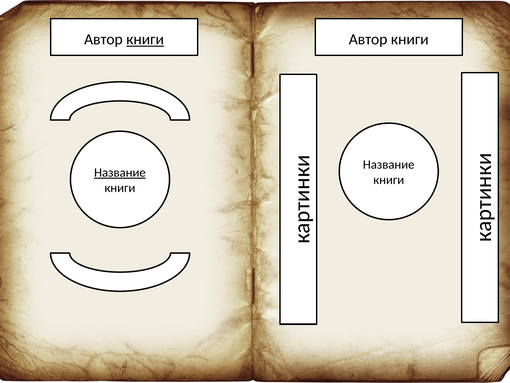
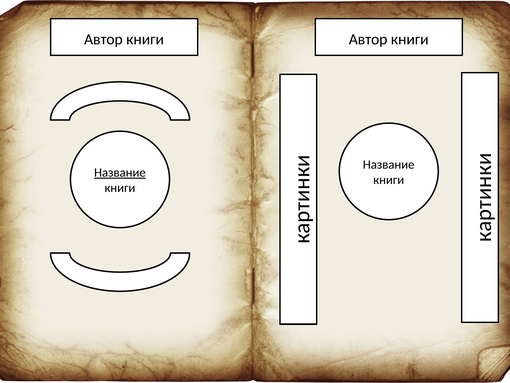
книги underline: present -> none (145, 39)
